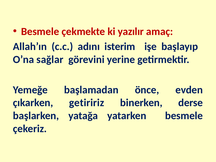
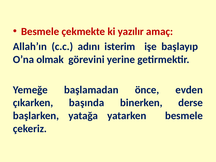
sağlar: sağlar -> olmak (50, 60)
getiririz: getiririz -> başında (87, 103)
